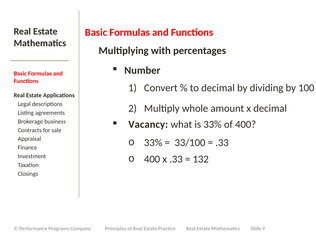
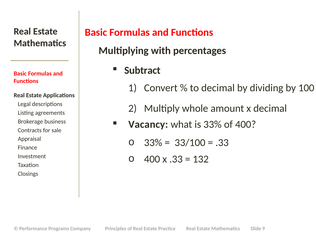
Number: Number -> Subtract (142, 70)
